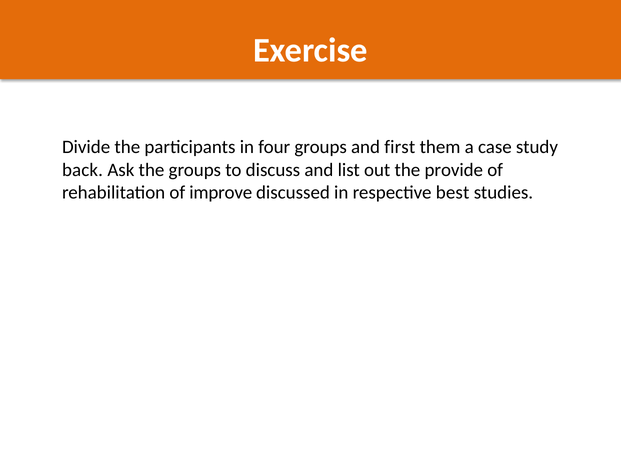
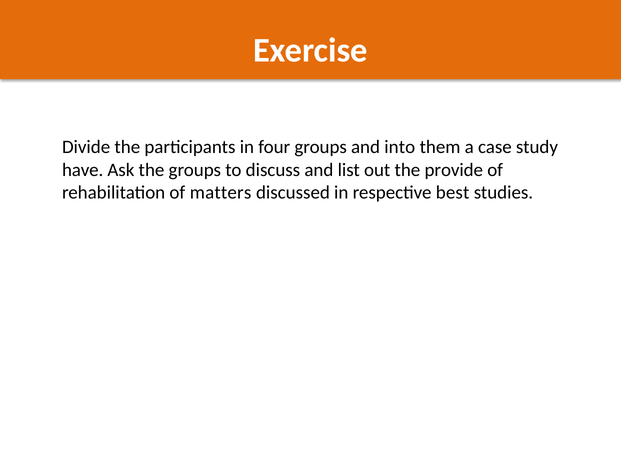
first: first -> into (400, 147)
back: back -> have (83, 170)
improve: improve -> matters (221, 193)
